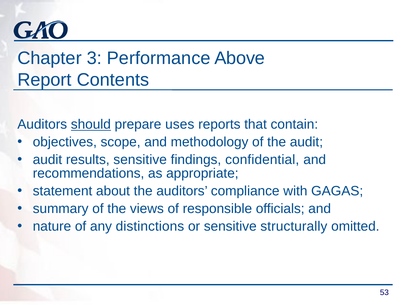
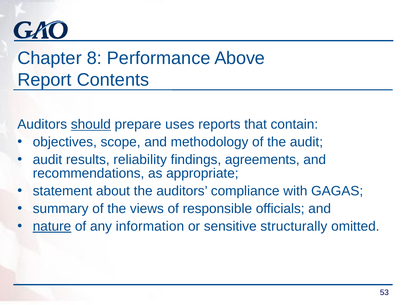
3: 3 -> 8 (94, 58)
results sensitive: sensitive -> reliability (140, 160)
confidential: confidential -> agreements (262, 160)
nature underline: none -> present (52, 227)
distinctions: distinctions -> information (150, 227)
